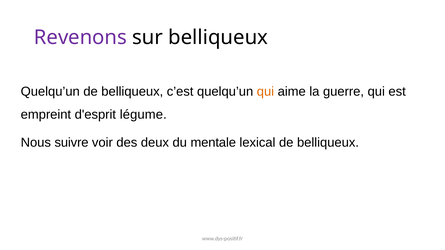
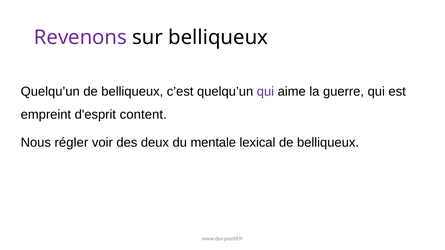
qui colour: orange -> purple (265, 92)
légume: légume -> content (143, 115)
suivre: suivre -> régler (71, 143)
